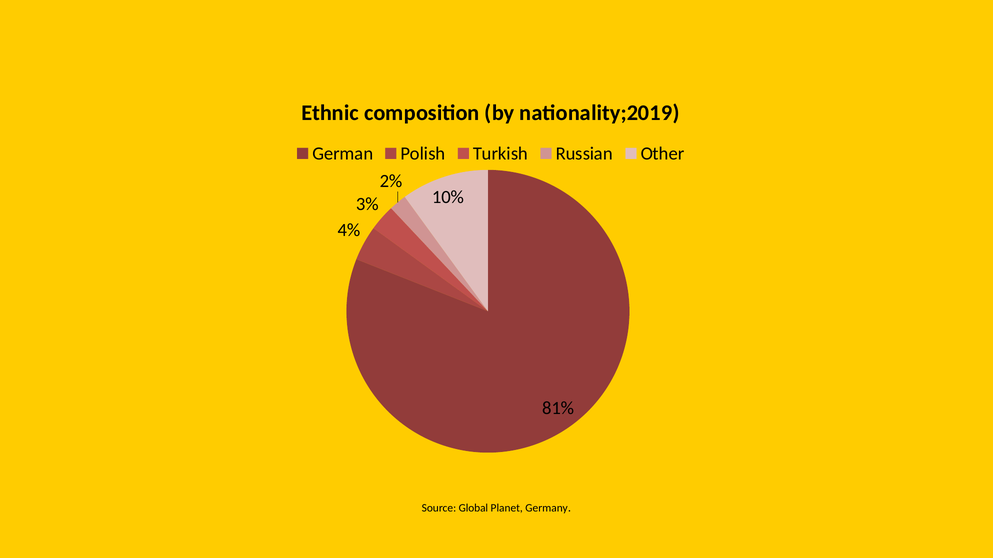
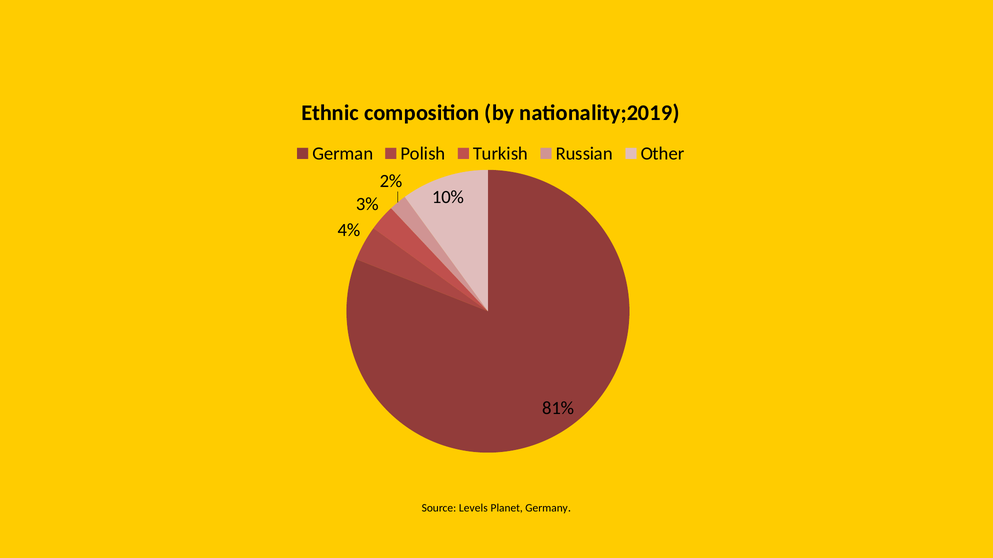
Global: Global -> Levels (473, 509)
